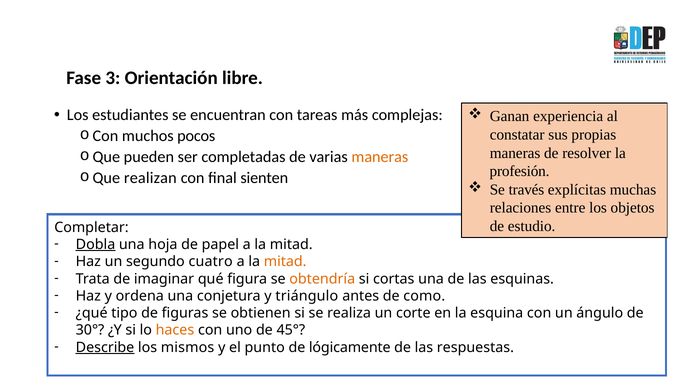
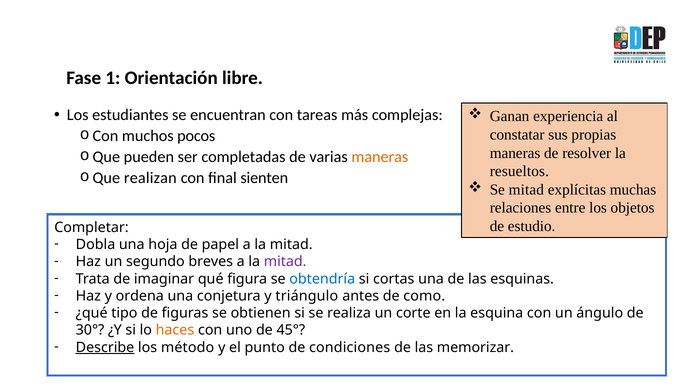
3: 3 -> 1 (113, 78)
profesión: profesión -> resueltos (519, 171)
Se través: través -> mitad (526, 190)
Dobla underline: present -> none (95, 244)
cuatro: cuatro -> breves (211, 262)
mitad colour: orange -> purple (285, 262)
obtendría colour: orange -> blue (322, 279)
mismos: mismos -> método (188, 347)
lógicamente: lógicamente -> condiciones (350, 347)
respuestas: respuestas -> memorizar (475, 347)
